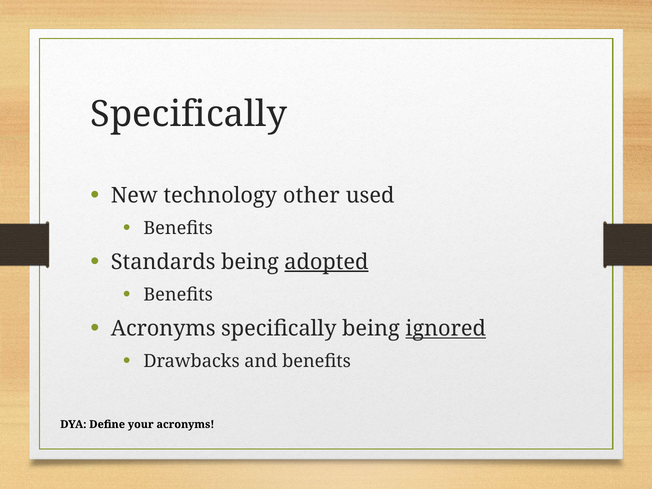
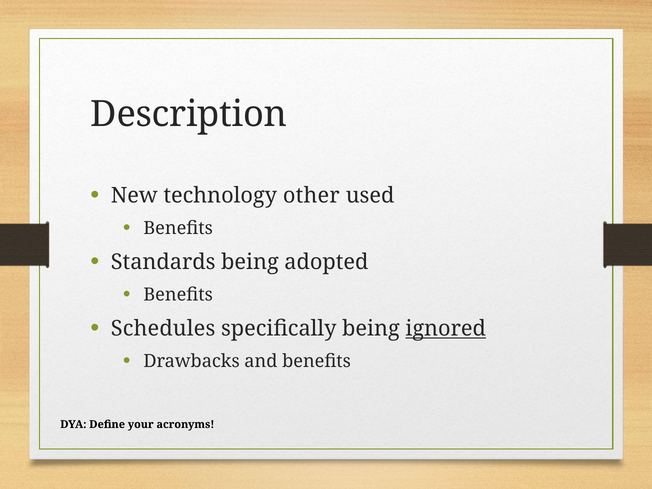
Specifically: Specifically -> Description (189, 114)
adopted underline: present -> none (326, 262)
Acronyms: Acronyms -> Schedules (163, 329)
